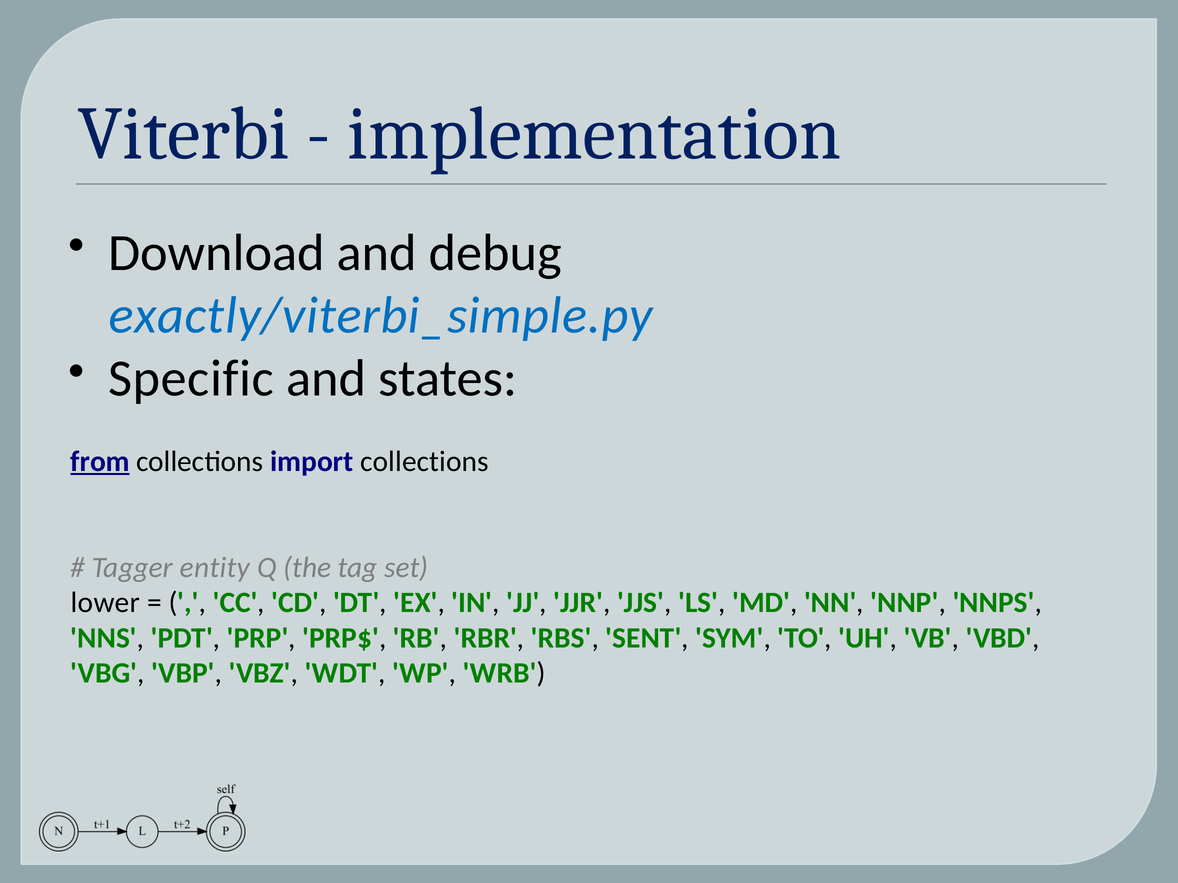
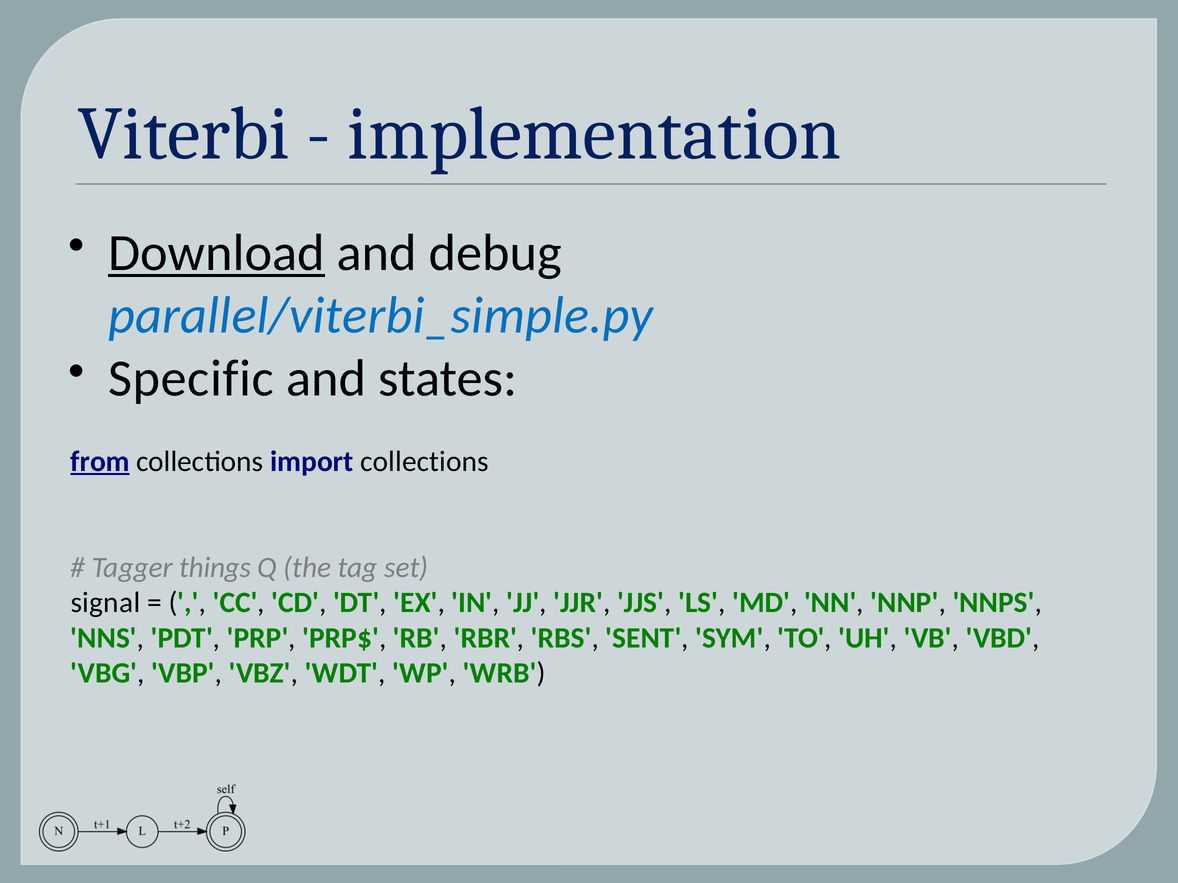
Download underline: none -> present (217, 253)
exactly/viterbi_simple.py: exactly/viterbi_simple.py -> parallel/viterbi_simple.py (381, 316)
entity: entity -> things (215, 568)
lower: lower -> signal (105, 603)
